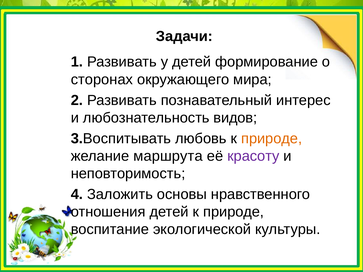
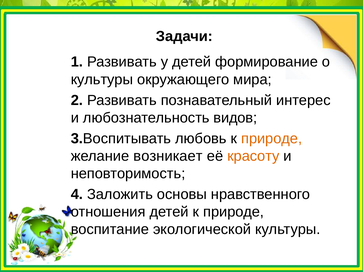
сторонах: сторонах -> культуры (102, 80)
маршрута: маршрута -> возникает (168, 156)
красоту colour: purple -> orange (253, 156)
